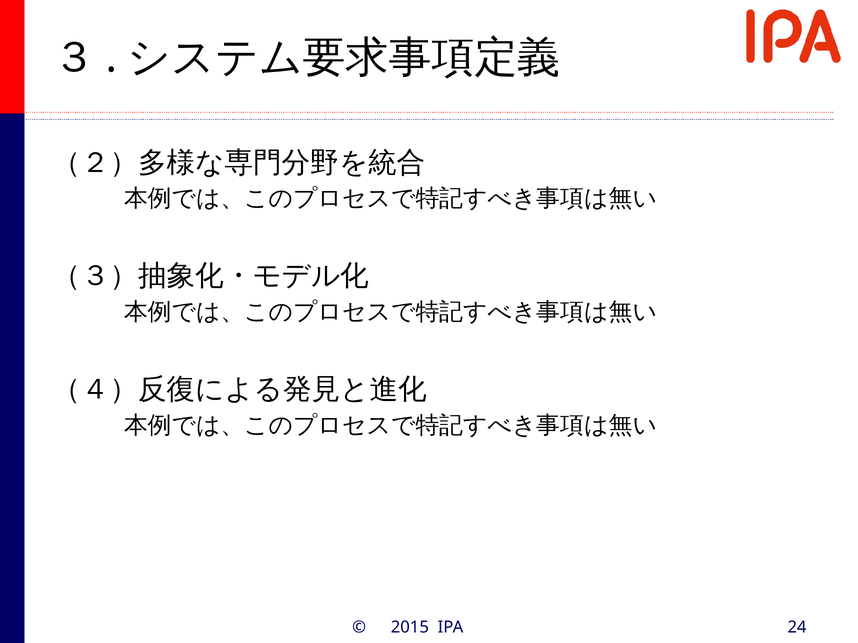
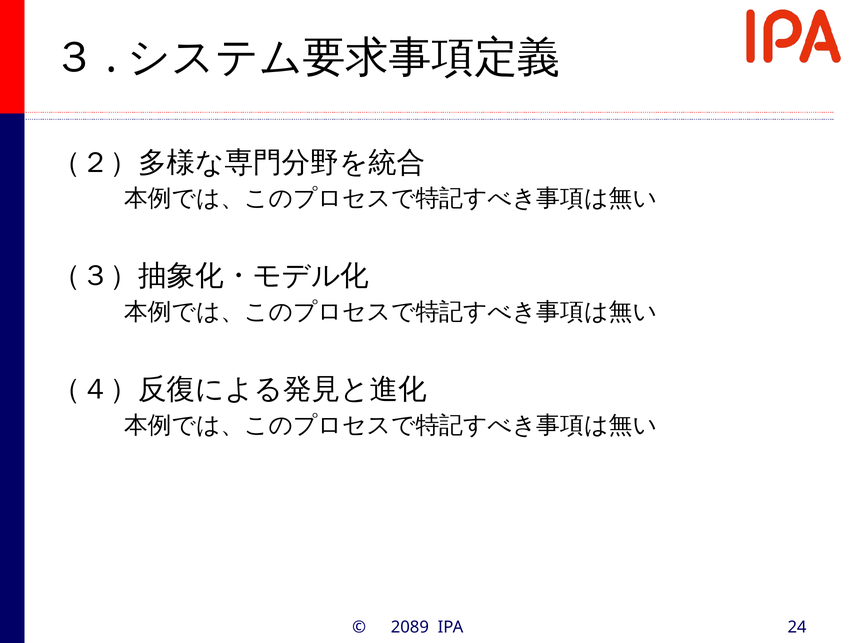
2015: 2015 -> 2089 (410, 628)
